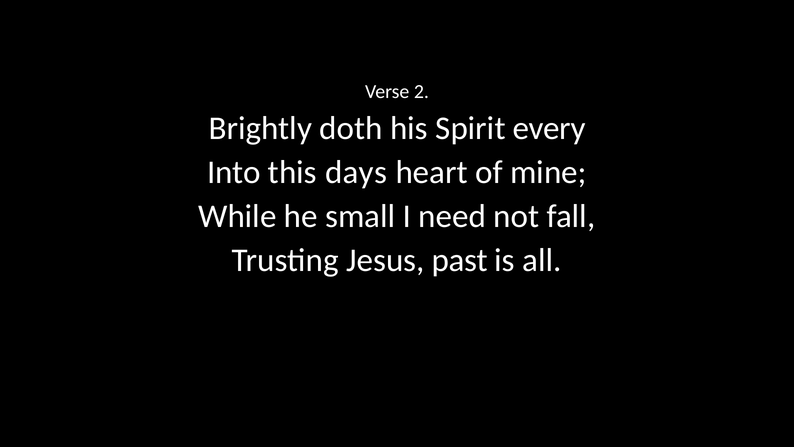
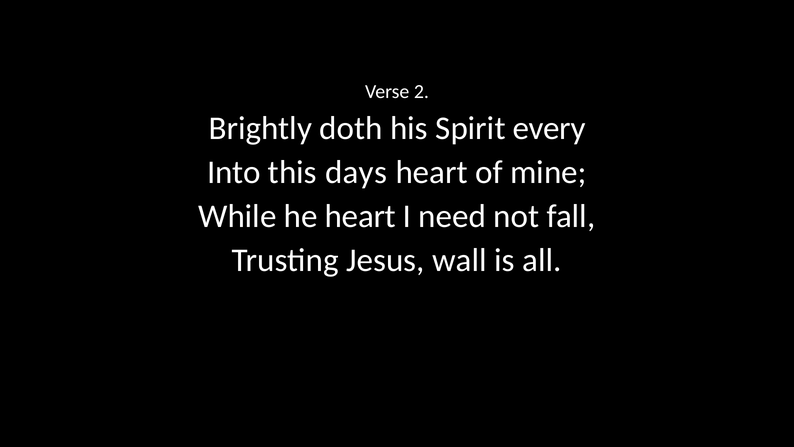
he small: small -> heart (360, 216)
past: past -> wall (459, 260)
